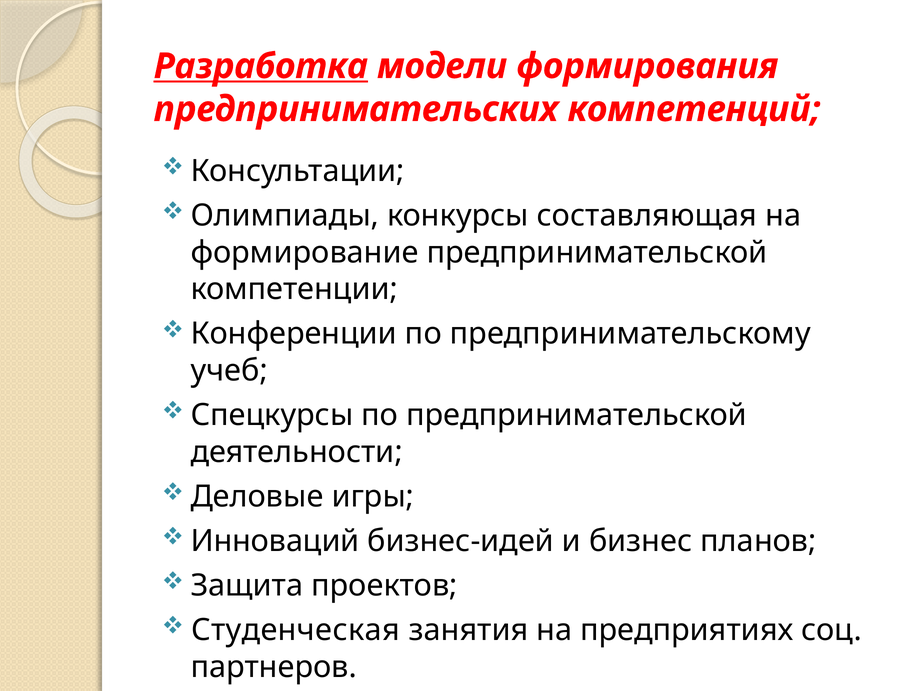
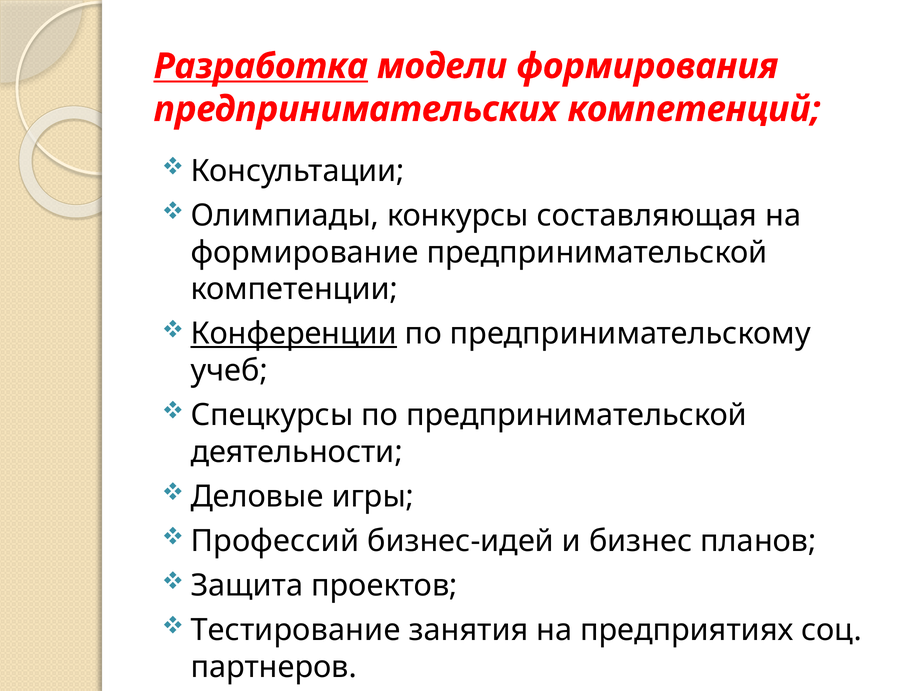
Конференции underline: none -> present (294, 334)
Инноваций: Инноваций -> Профессий (275, 541)
Студенческая: Студенческая -> Тестирование (296, 630)
